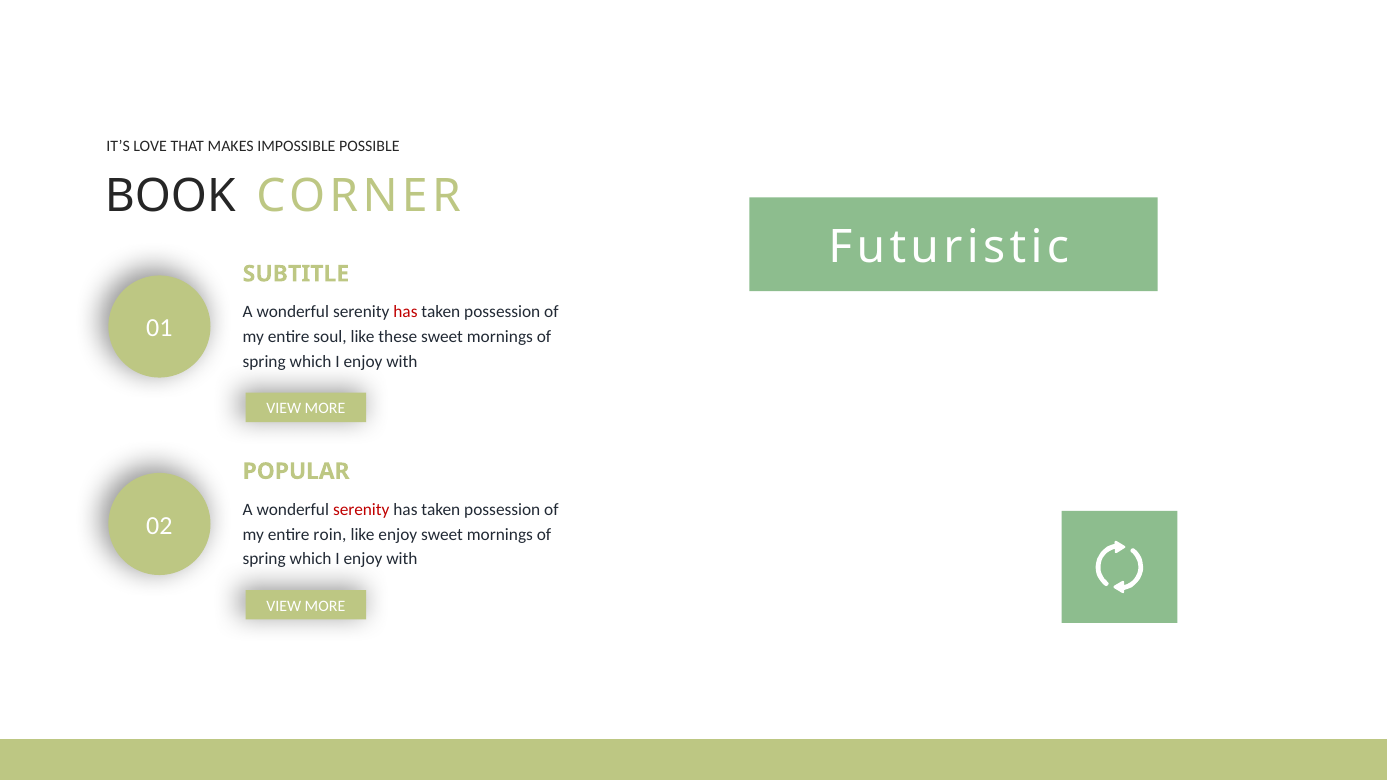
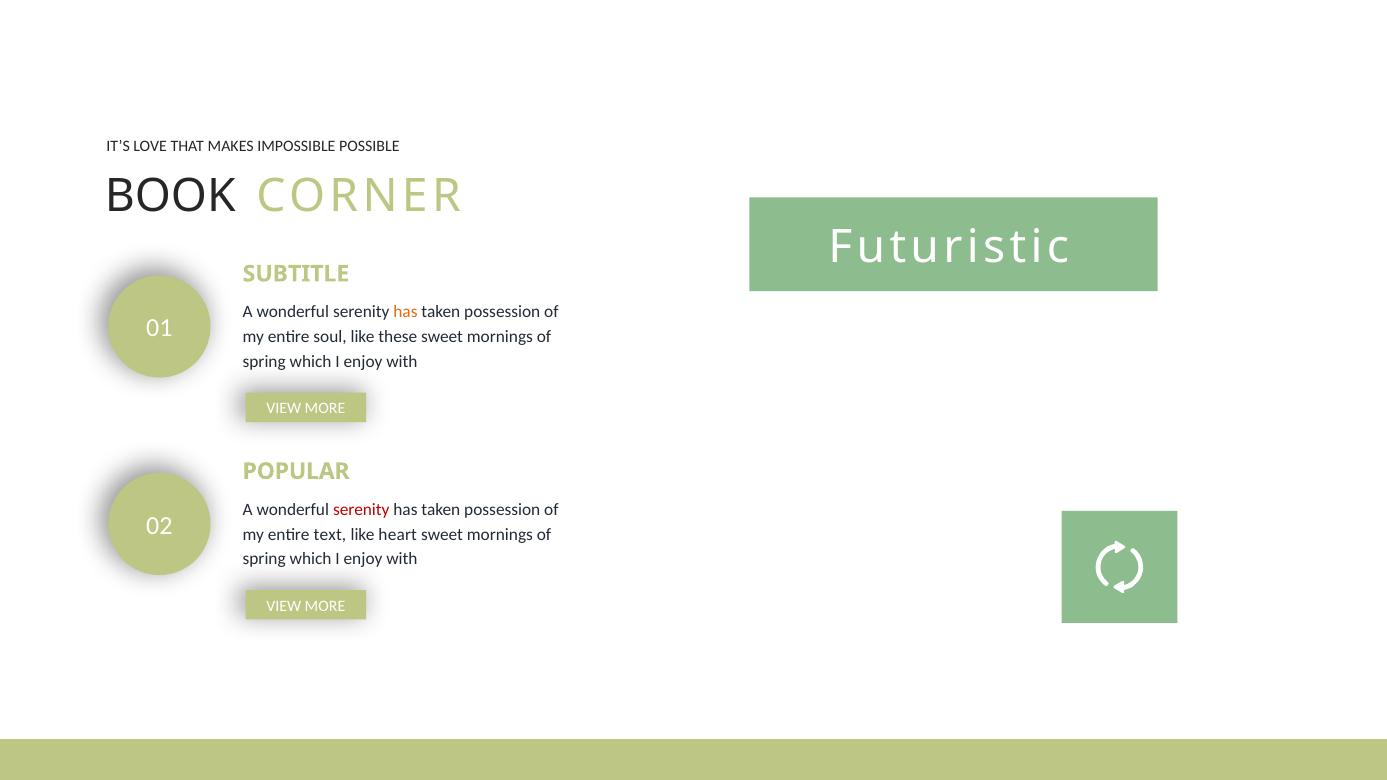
has colour: red -> orange (405, 312)
roin: roin -> text (330, 534)
like enjoy: enjoy -> heart (398, 534)
